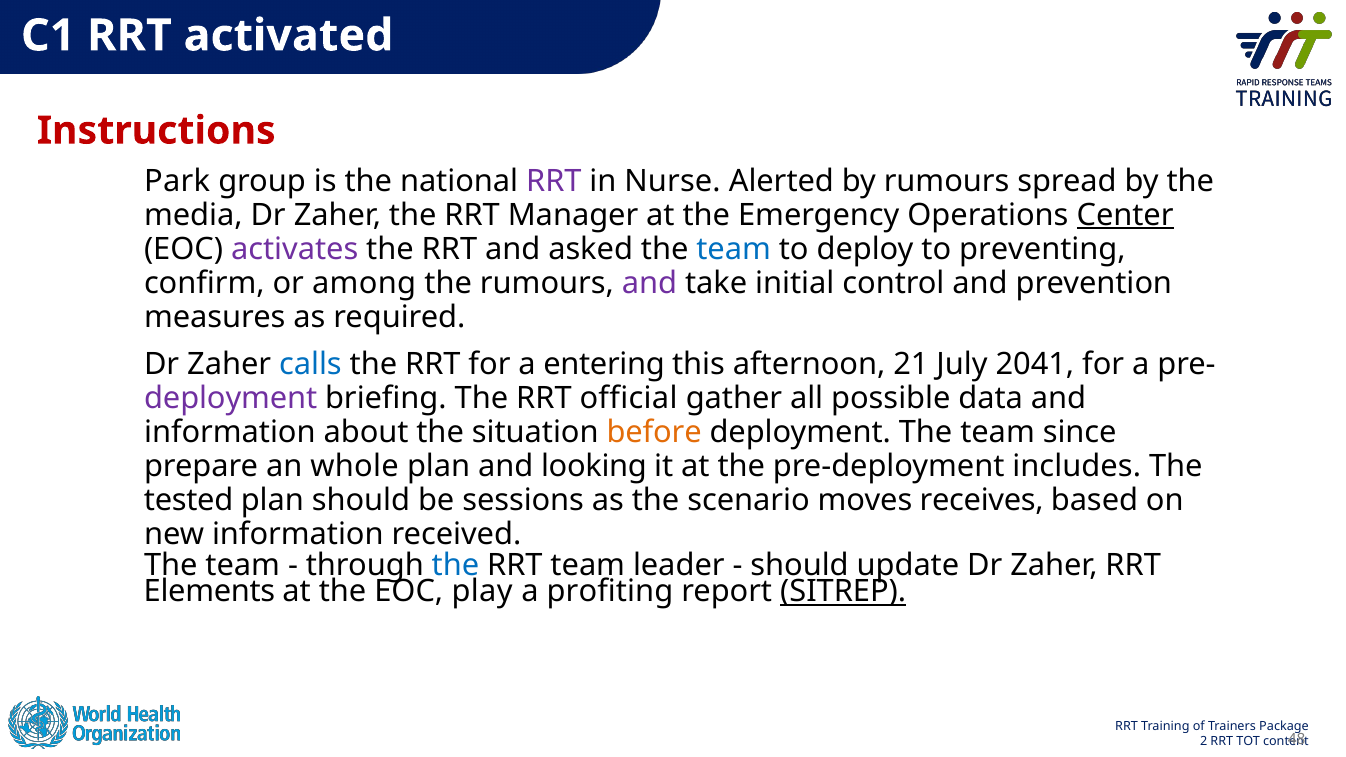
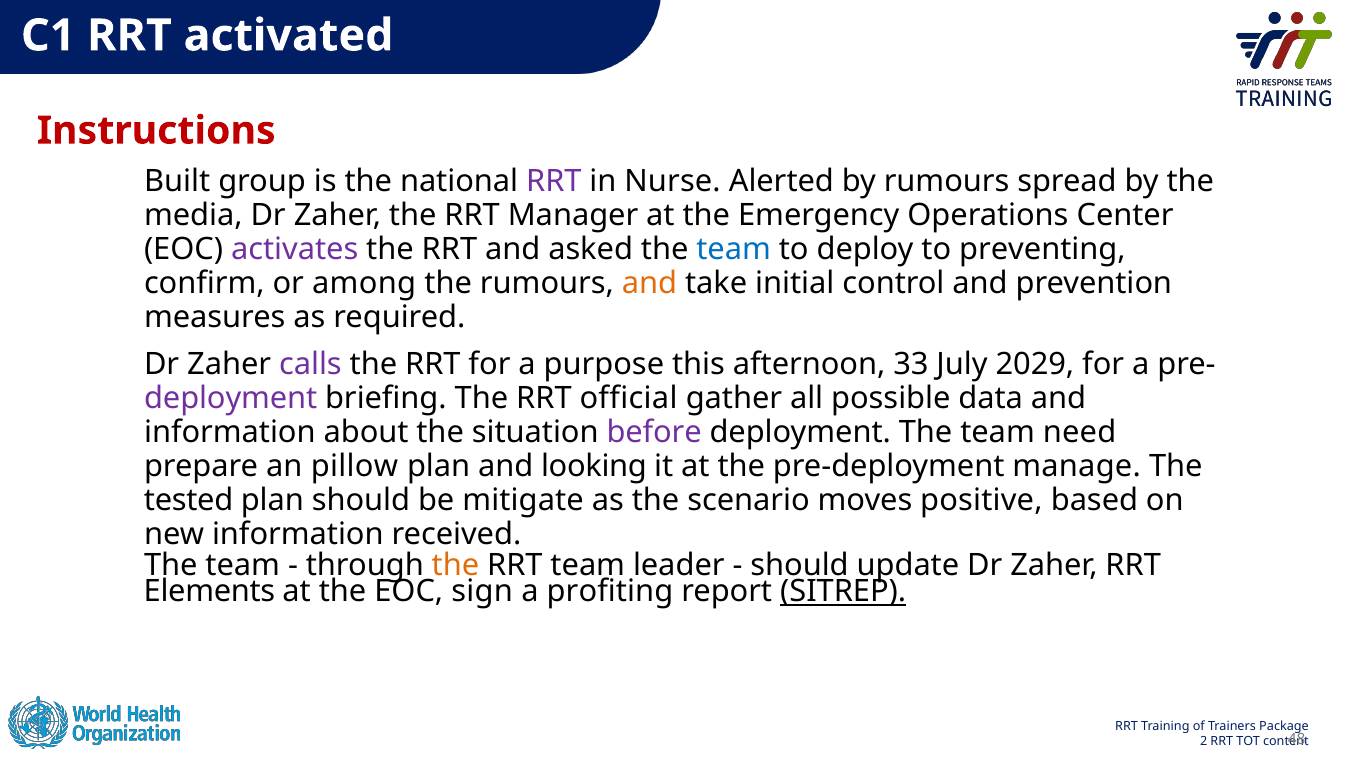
Park: Park -> Built (177, 181)
Center underline: present -> none (1125, 215)
and colour: purple -> orange (650, 283)
calls colour: blue -> purple (310, 364)
entering: entering -> purpose (604, 364)
21: 21 -> 33 (911, 364)
2041: 2041 -> 2029 (1035, 364)
before colour: orange -> purple (654, 432)
since: since -> need (1080, 432)
whole: whole -> pillow (354, 466)
includes: includes -> manage (1077, 466)
sessions: sessions -> mitigate (523, 500)
receives: receives -> positive (981, 500)
the colour: blue -> orange (455, 565)
play: play -> sign (482, 592)
